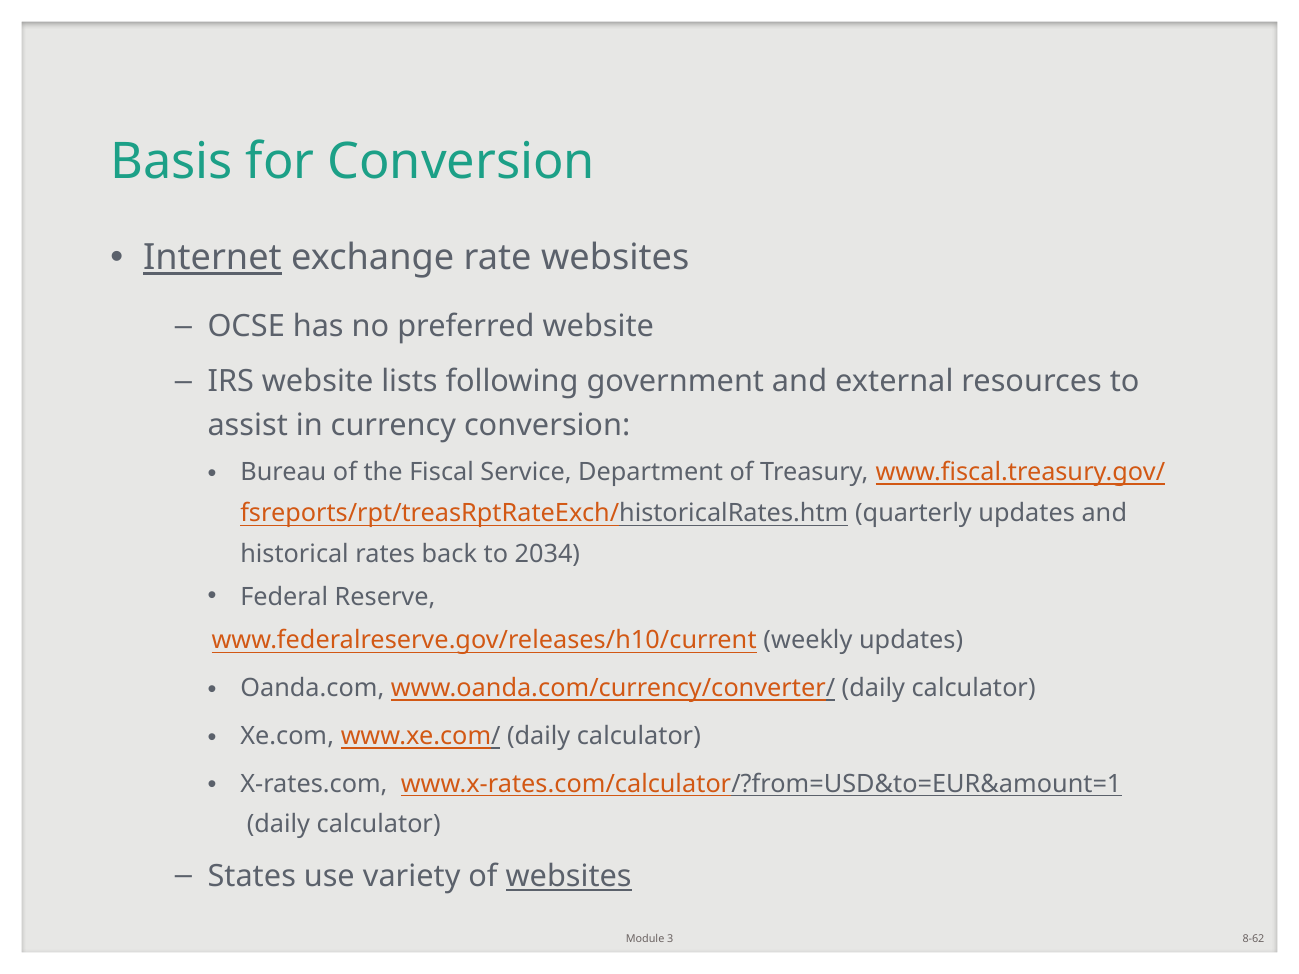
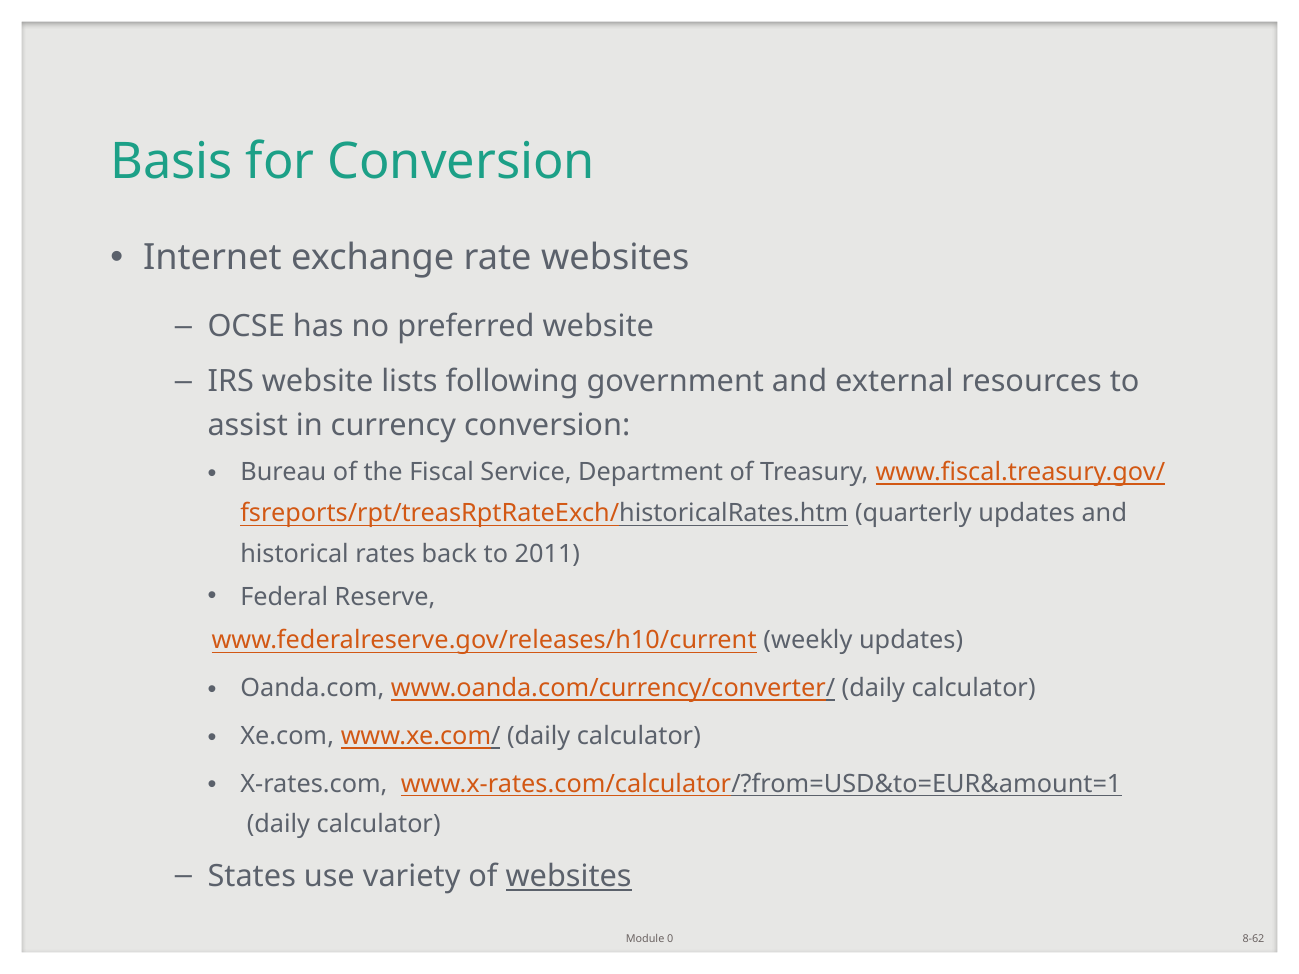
Internet underline: present -> none (212, 258)
2034: 2034 -> 2011 (547, 554)
3: 3 -> 0 (670, 939)
